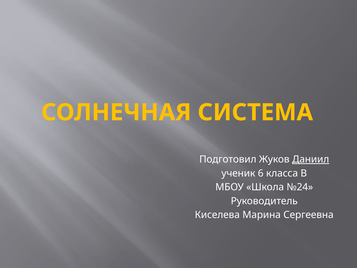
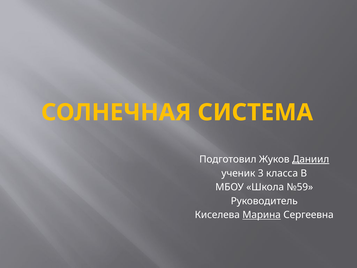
6: 6 -> 3 (261, 173)
№24: №24 -> №59 (300, 187)
Марина underline: none -> present (262, 215)
